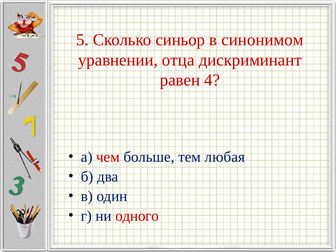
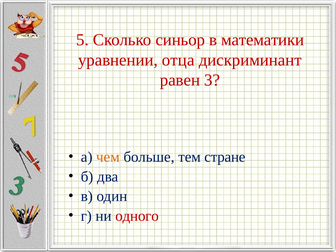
синонимом: синонимом -> математики (263, 40)
4: 4 -> 3 (212, 80)
чем colour: red -> orange (108, 157)
любая: любая -> стране (225, 157)
